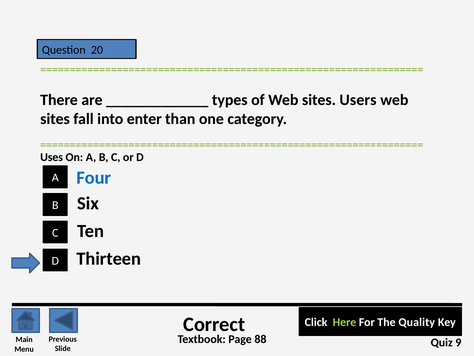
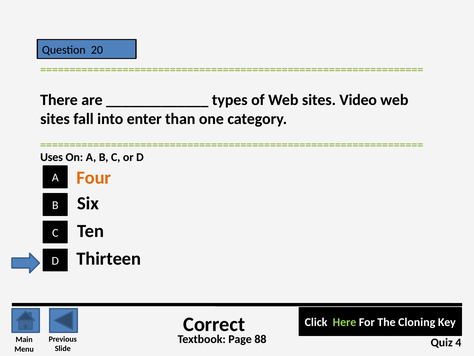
Users: Users -> Video (358, 100)
Four colour: blue -> orange (94, 177)
Quality: Quality -> Cloning (417, 322)
9: 9 -> 4 (458, 342)
